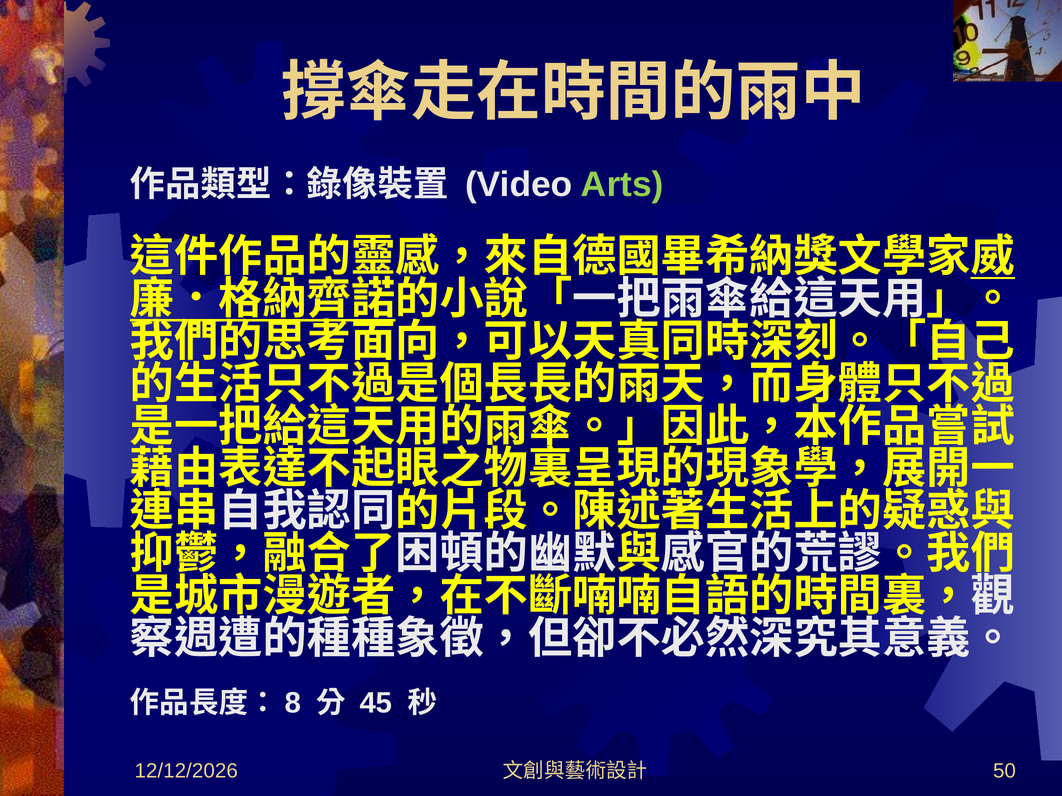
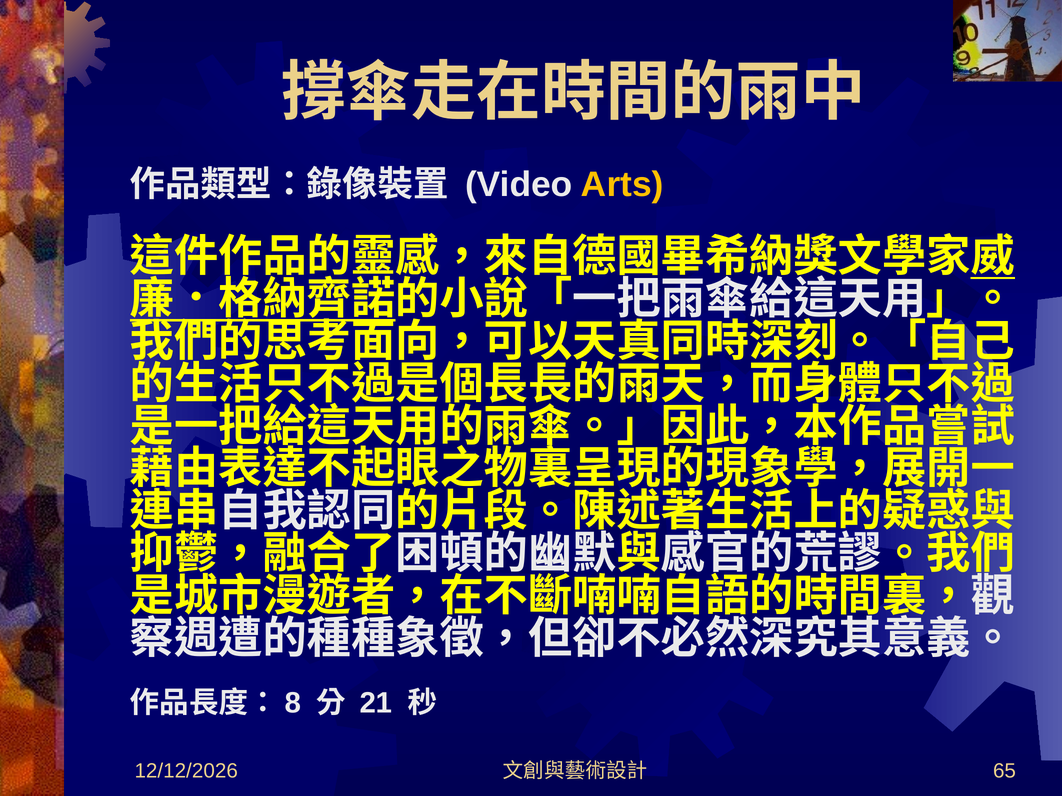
Arts colour: light green -> yellow (622, 185)
45: 45 -> 21 (376, 703)
50: 50 -> 65 (1004, 771)
